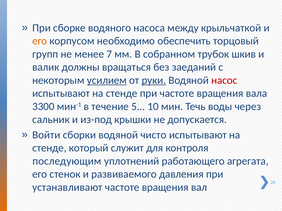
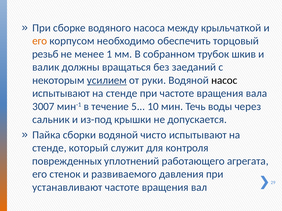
групп: групп -> резьб (45, 54)
7: 7 -> 1 (109, 54)
руки underline: present -> none (154, 80)
насос colour: red -> black (224, 80)
3300: 3300 -> 3007 (43, 107)
Войти: Войти -> Пайка (46, 135)
последующим: последующим -> поврежденных (67, 161)
